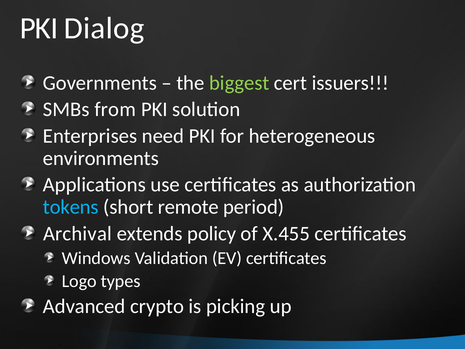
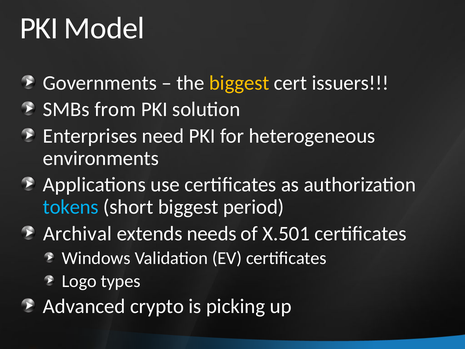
Dialog: Dialog -> Model (104, 28)
biggest colour: light green -> yellow (239, 83)
short remote: remote -> biggest (188, 207)
policy: policy -> needs (212, 233)
X.455: X.455 -> X.501 (286, 233)
